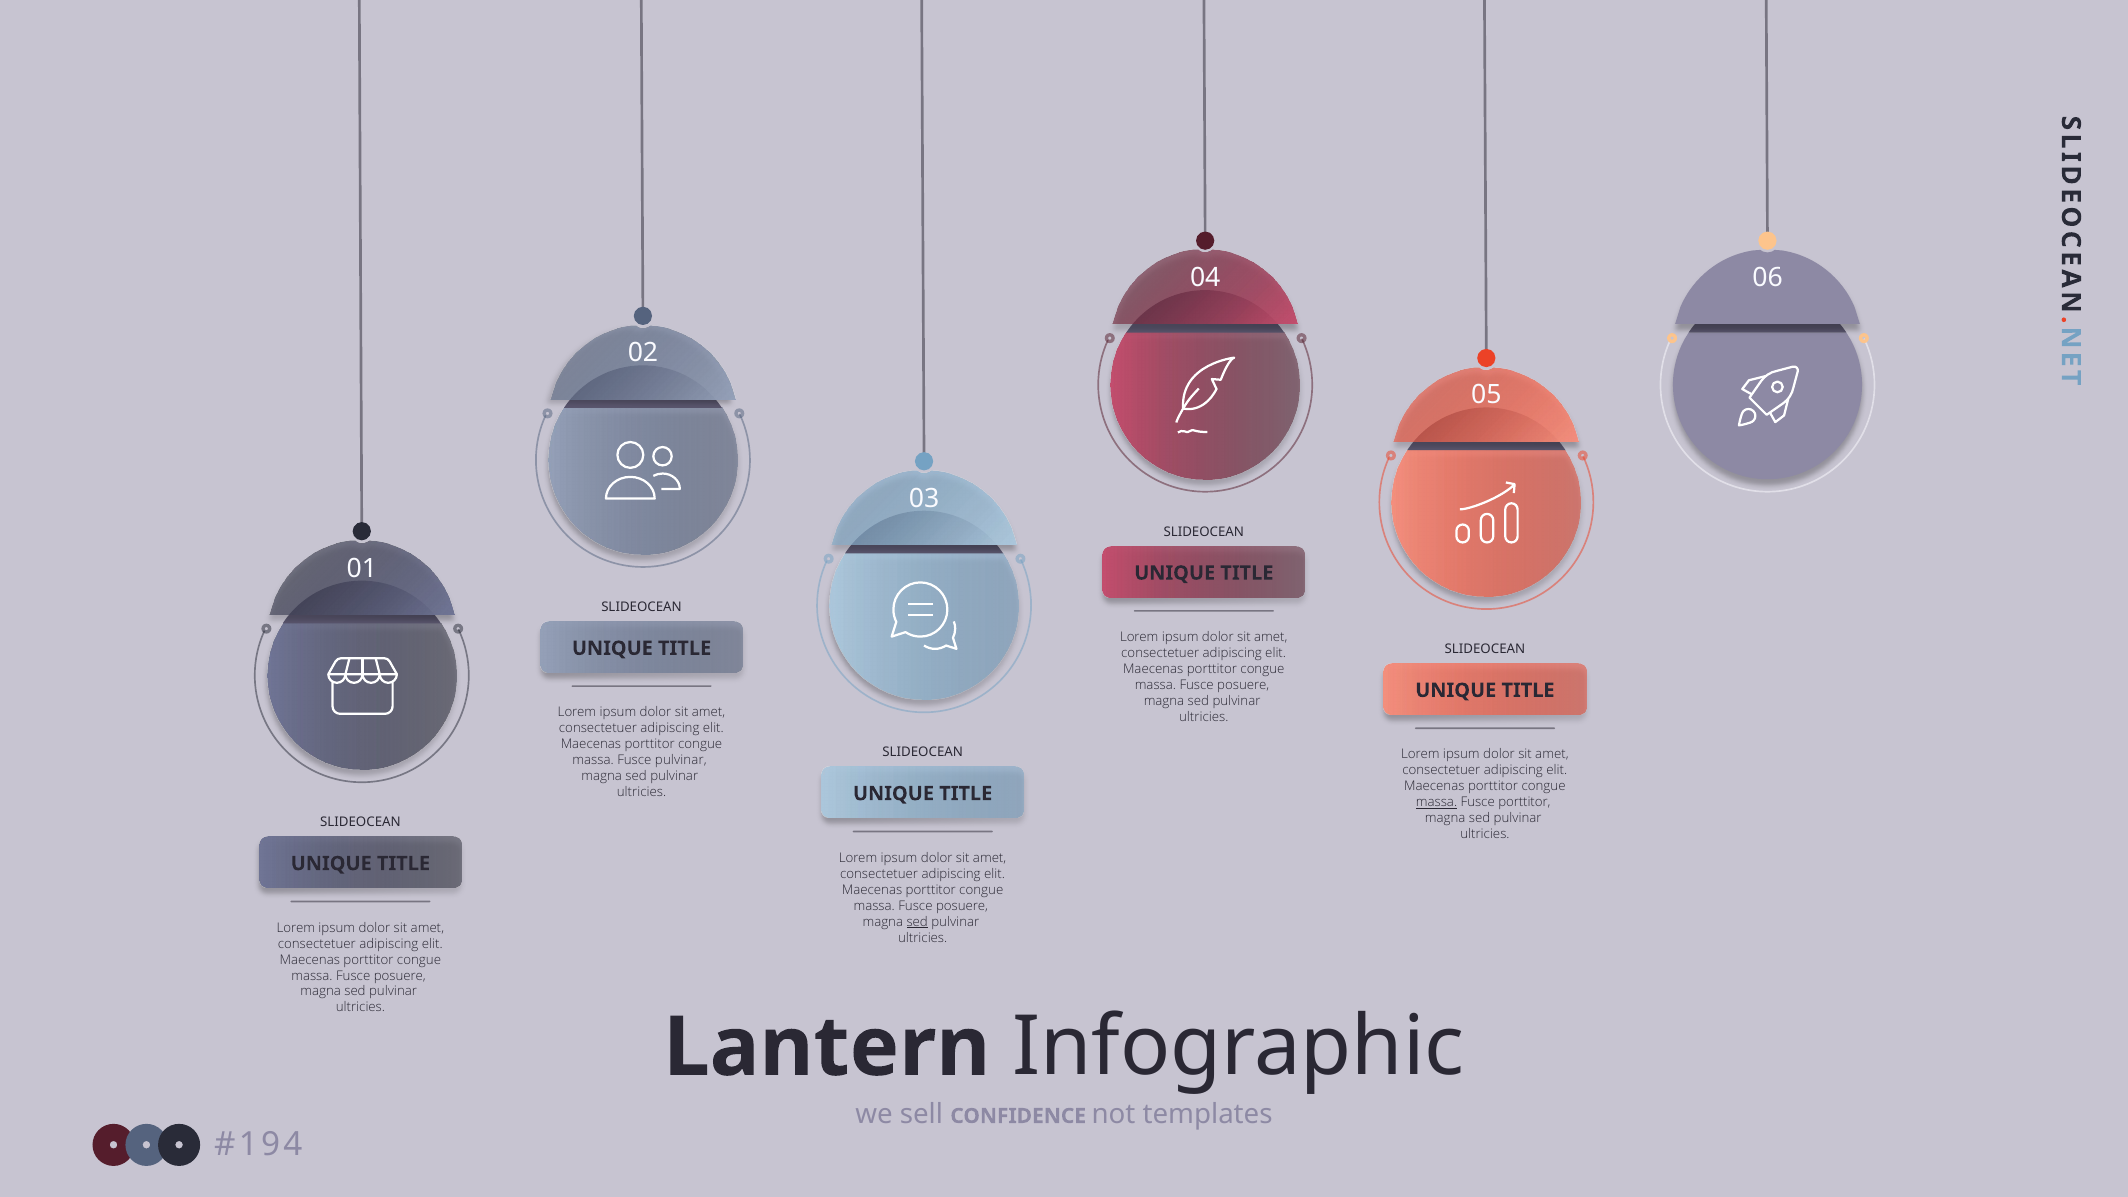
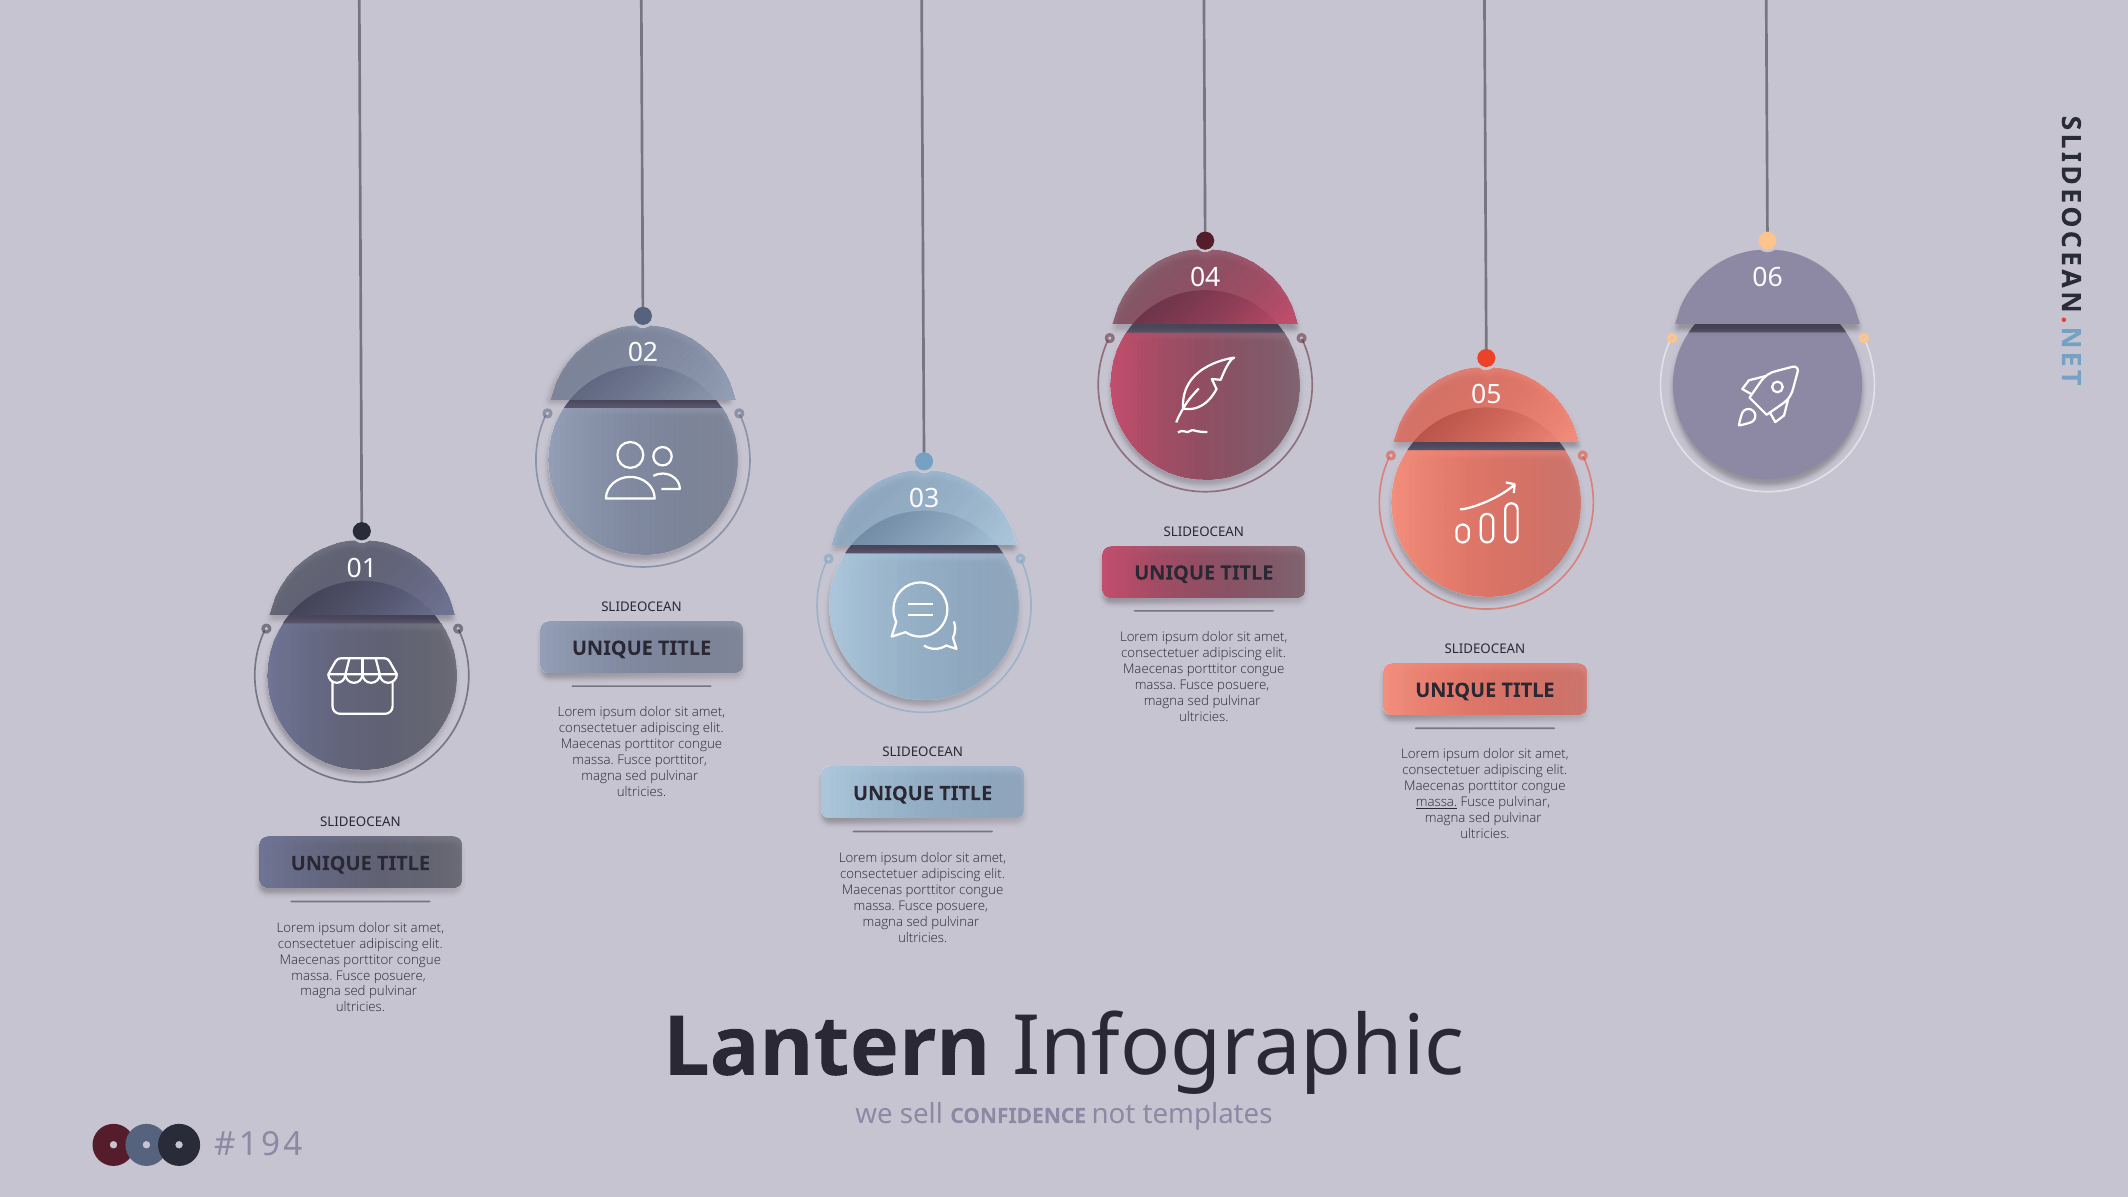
Fusce pulvinar: pulvinar -> porttitor (681, 760)
Fusce porttitor: porttitor -> pulvinar (1524, 802)
sed underline: present -> none (917, 922)
